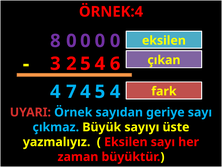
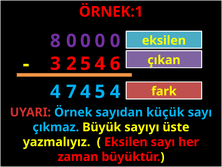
ÖRNEK:4: ÖRNEK:4 -> ÖRNEK:1 (111, 12)
geriye: geriye -> küçük (165, 112)
